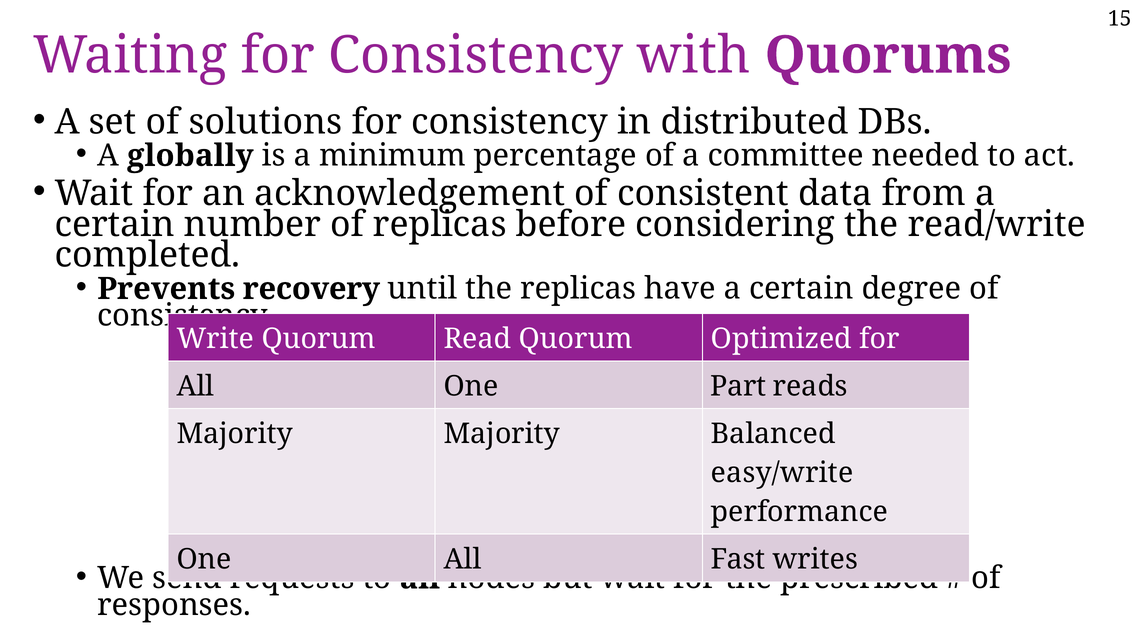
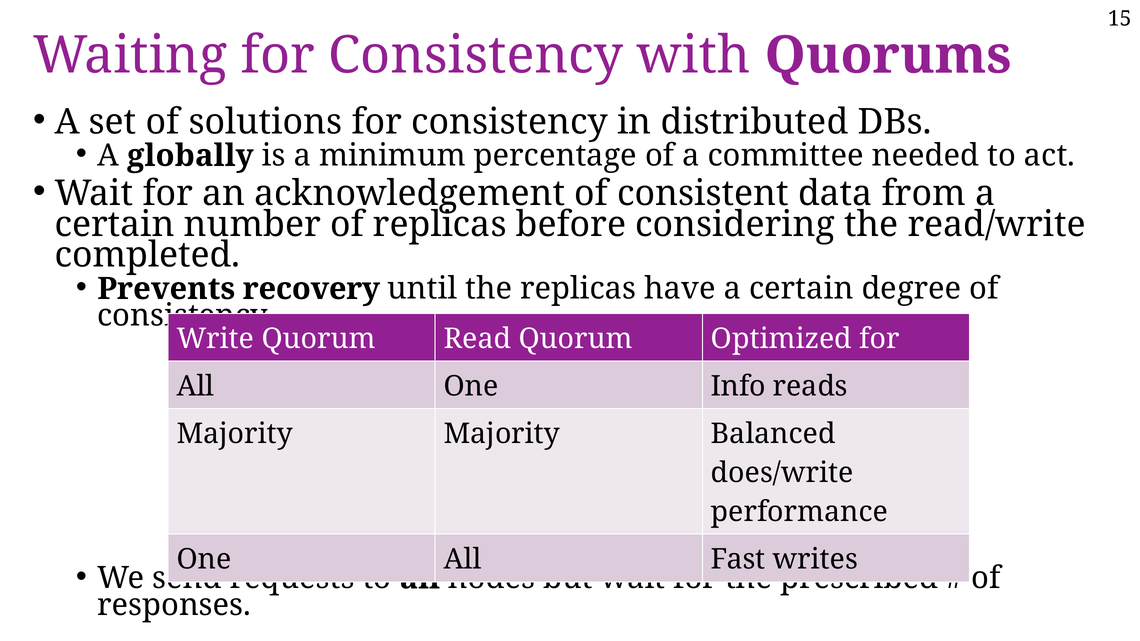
Part: Part -> Info (738, 386)
easy/write: easy/write -> does/write (782, 473)
